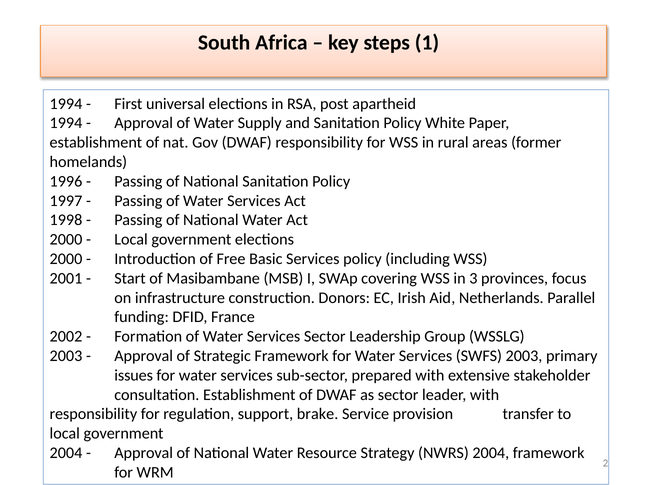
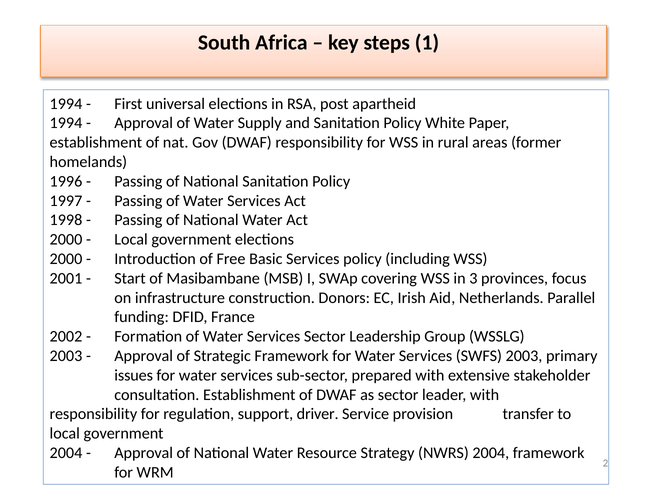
brake: brake -> driver (318, 414)
